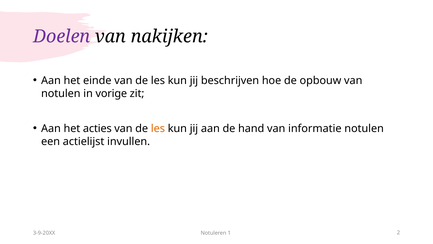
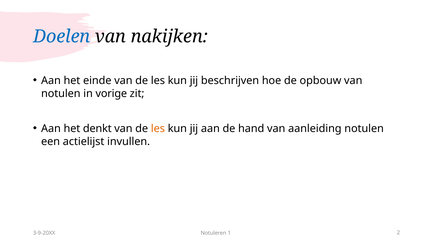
Doelen colour: purple -> blue (62, 36)
acties: acties -> denkt (97, 128)
informatie: informatie -> aanleiding (315, 128)
